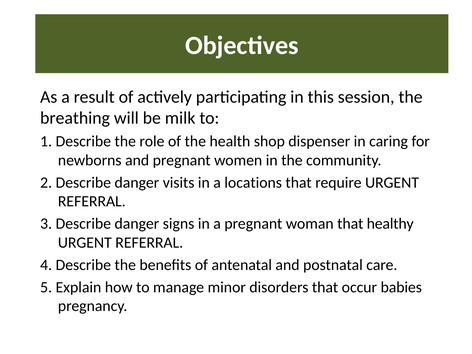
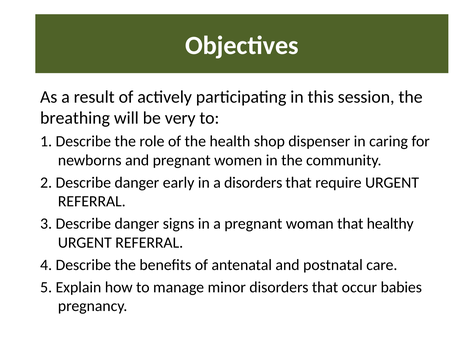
milk: milk -> very (180, 118)
visits: visits -> early (179, 183)
a locations: locations -> disorders (253, 183)
